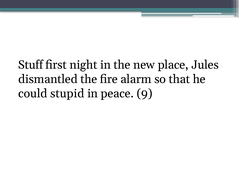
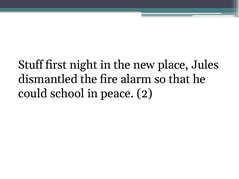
stupid: stupid -> school (67, 94)
9: 9 -> 2 (145, 94)
